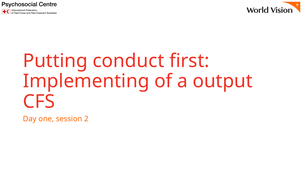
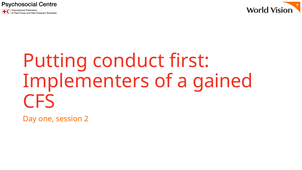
Implementing: Implementing -> Implementers (86, 81)
output: output -> gained (223, 81)
